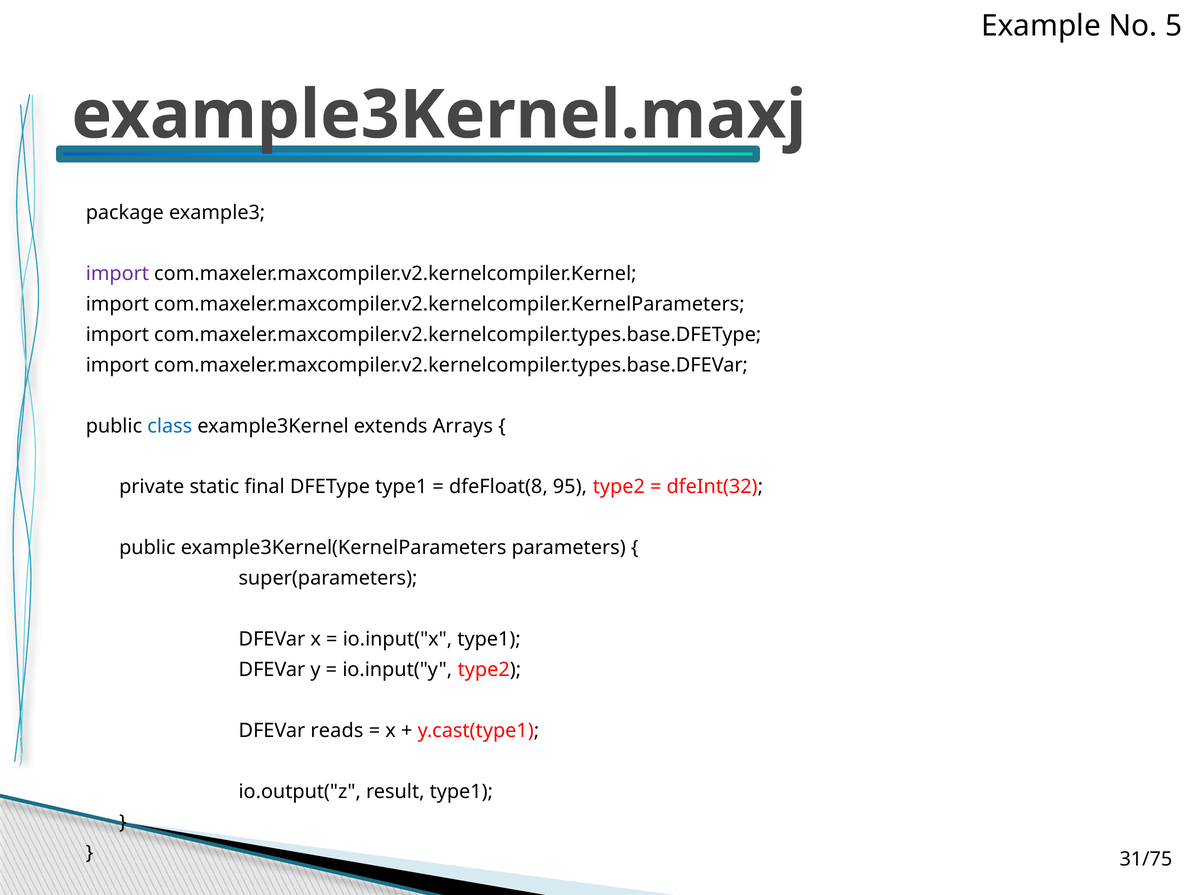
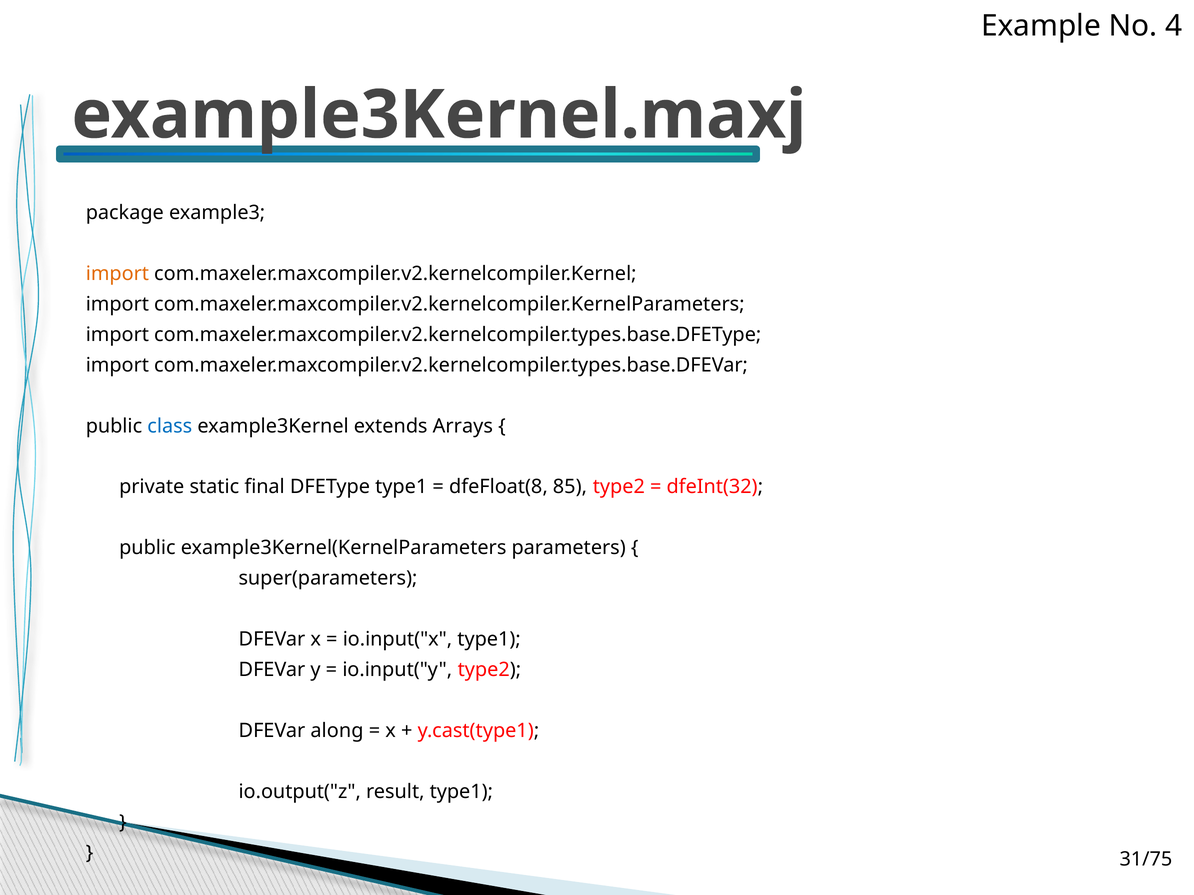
5: 5 -> 4 (1174, 26)
import colour: purple -> orange (117, 274)
95: 95 -> 85 (570, 487)
reads: reads -> along (337, 731)
